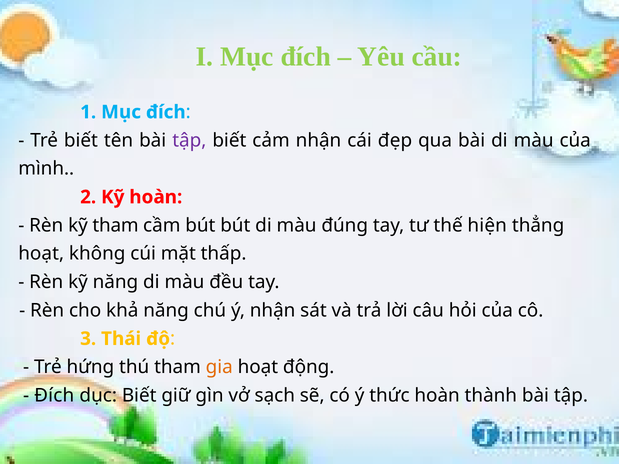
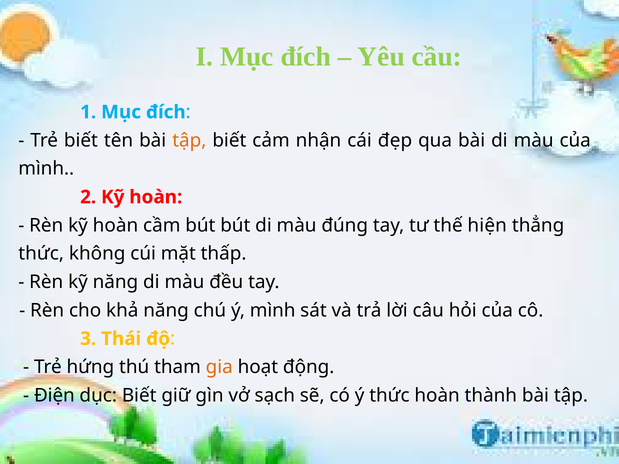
tập colour: purple -> orange (189, 140)
Rèn kỹ tham: tham -> hoàn (115, 225)
hoạt: hoạt -> thức (41, 254)
ý nhận: nhận -> mình (273, 311)
Đích: Đích -> Điện (54, 396)
